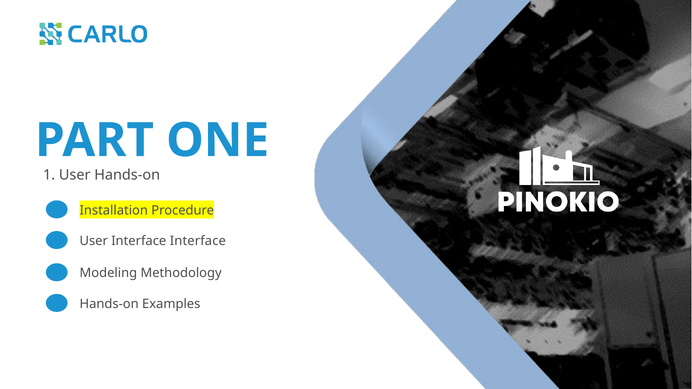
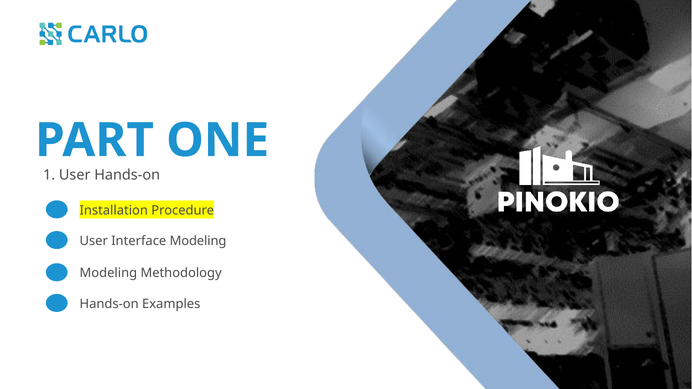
Interface Interface: Interface -> Modeling (198, 241)
